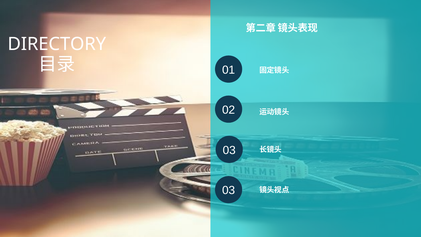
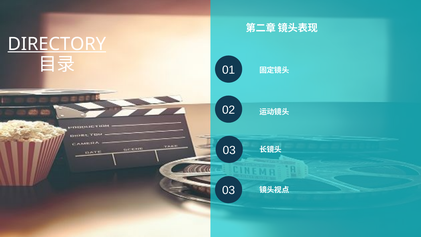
DIRECTORY underline: none -> present (57, 44)
